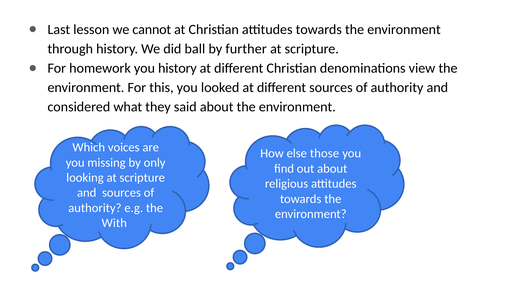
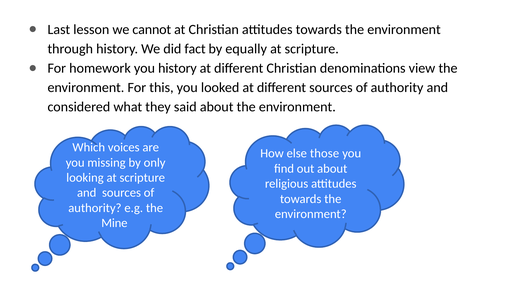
ball: ball -> fact (195, 49)
further: further -> equally (246, 49)
With: With -> Mine (114, 223)
